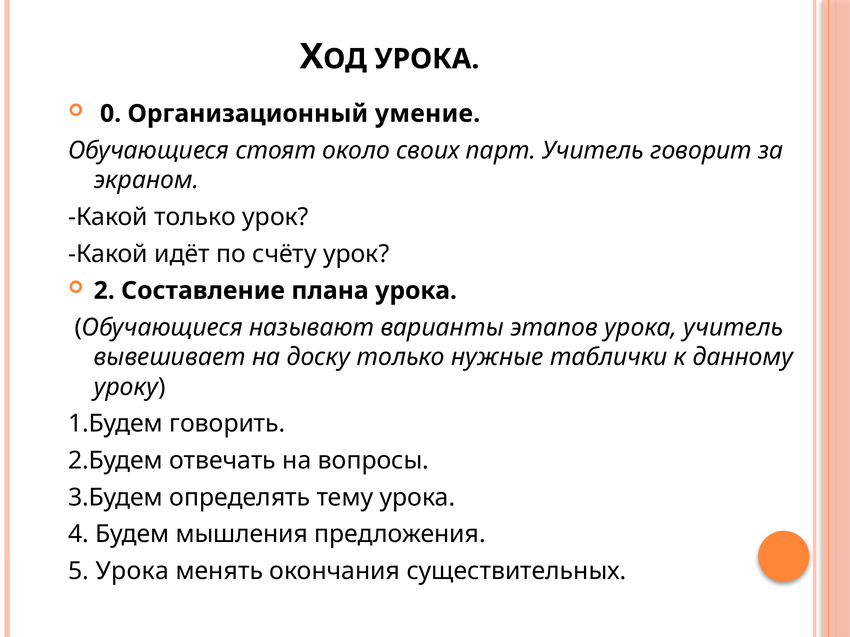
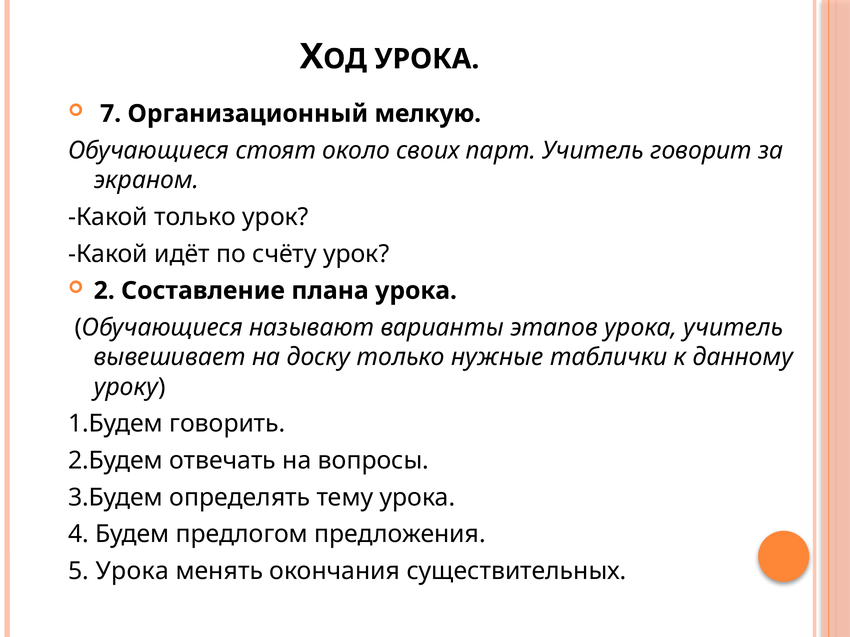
0: 0 -> 7 (111, 114)
умение: умение -> мелкую (428, 114)
мышления: мышления -> предлогом (242, 535)
